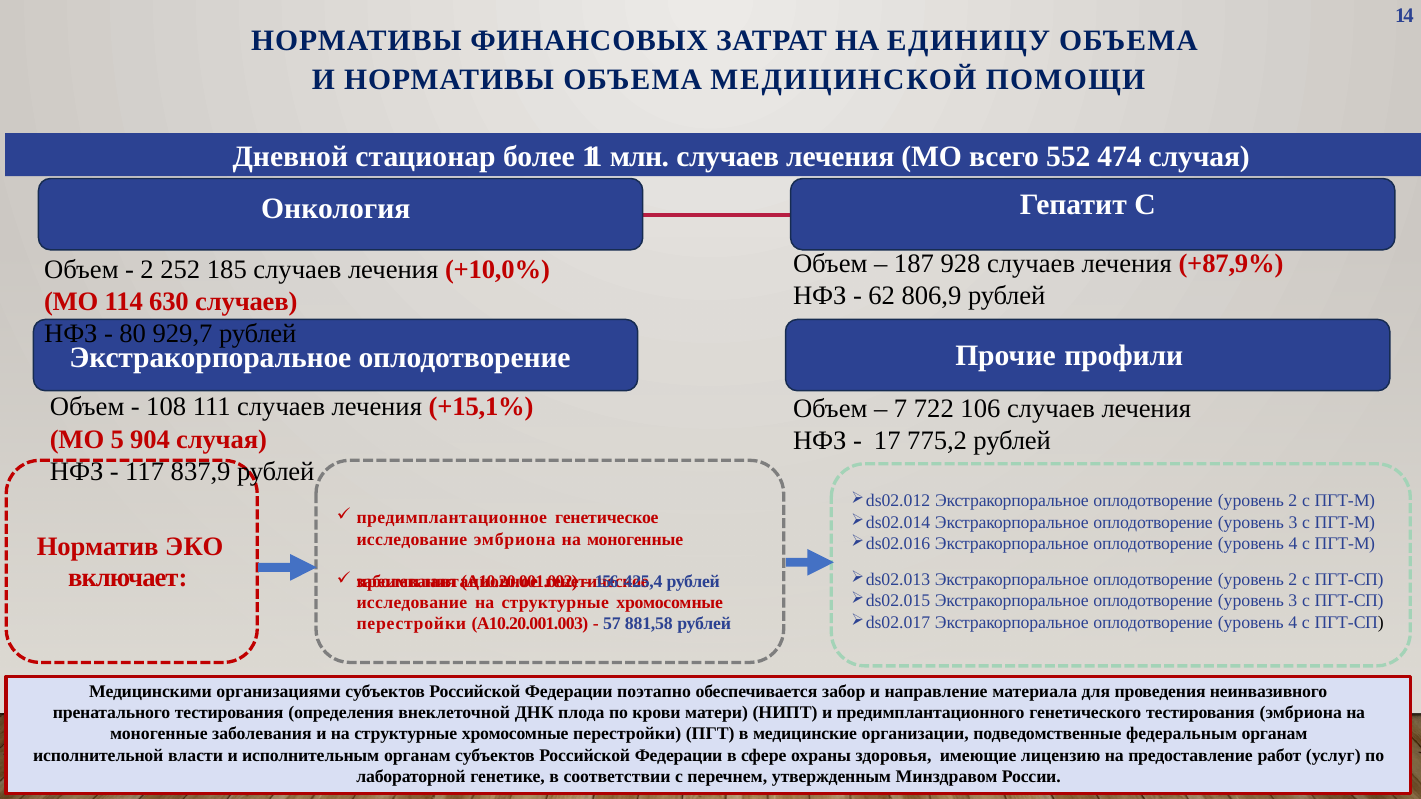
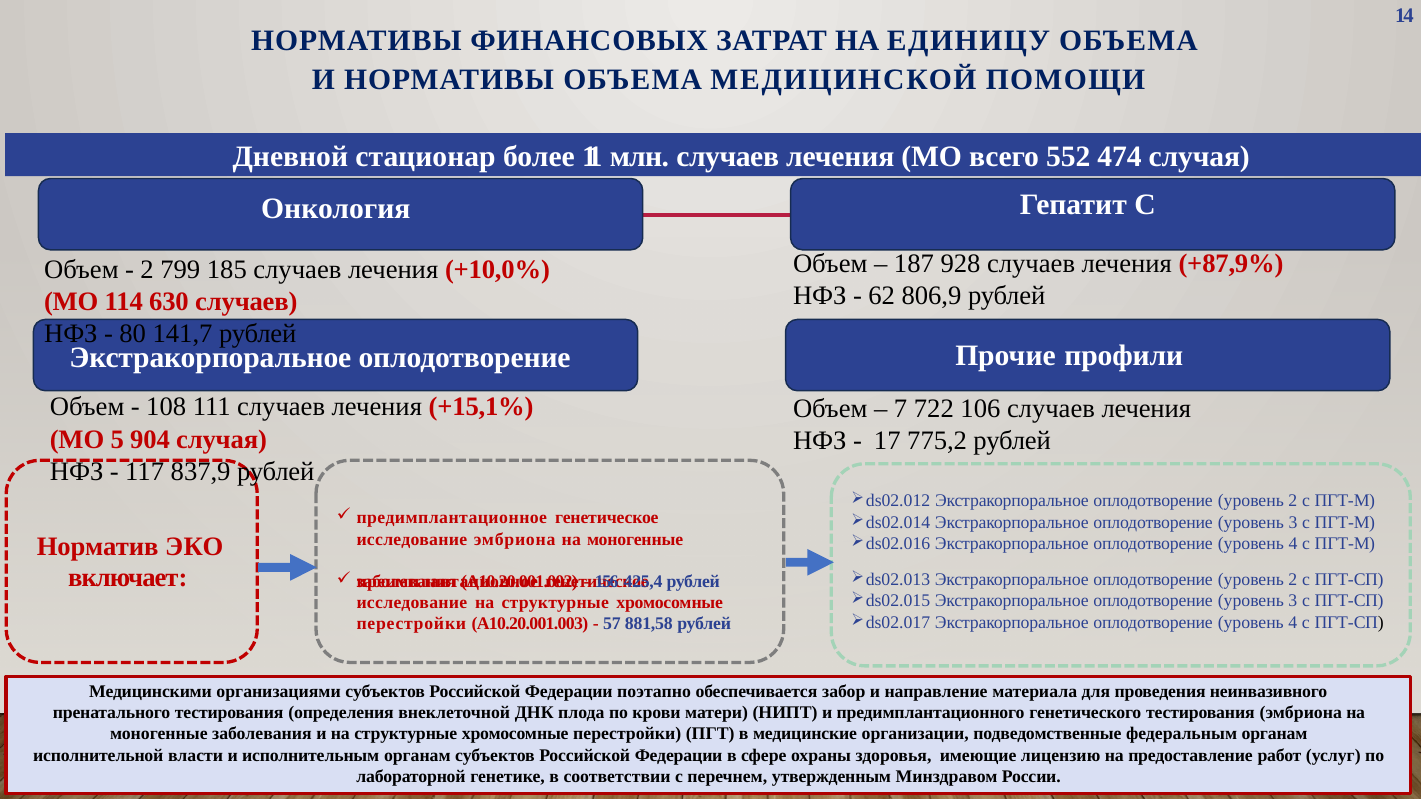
252: 252 -> 799 (180, 270)
929,7: 929,7 -> 141,7 (183, 334)
